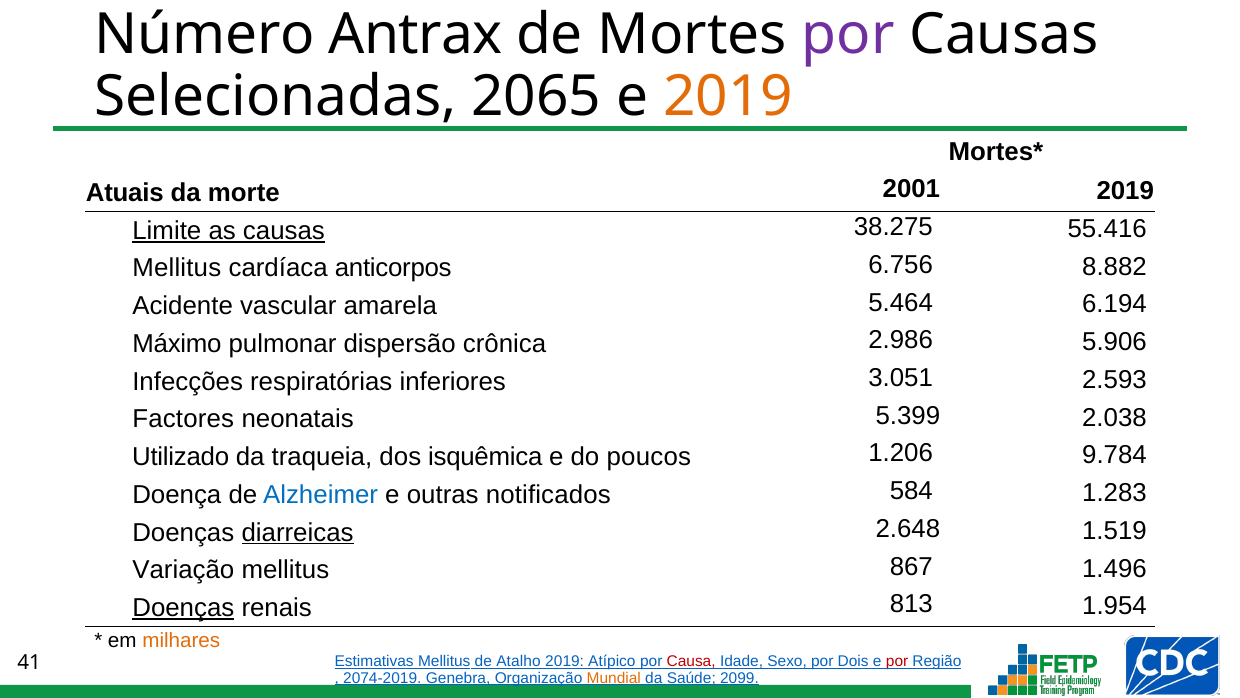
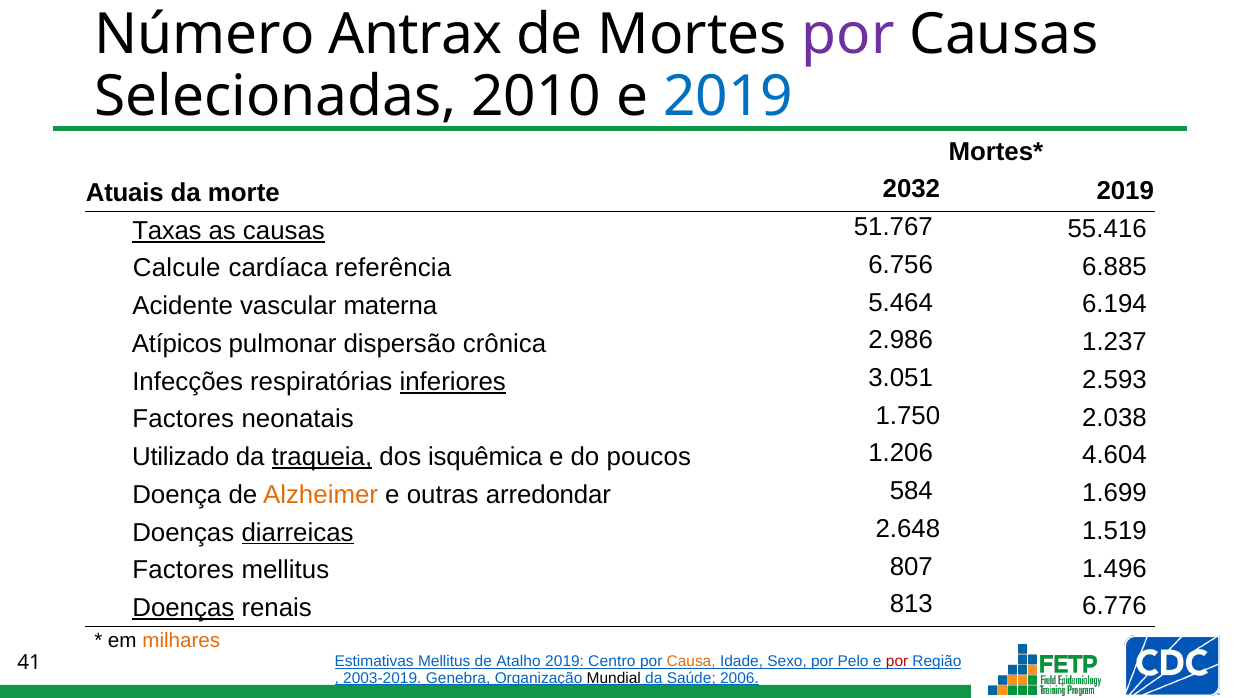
2065: 2065 -> 2010 (536, 96)
2019 colour: orange -> blue (728, 96)
2001: 2001 -> 2032 (911, 189)
Limite: Limite -> Taxas (167, 230)
38.275: 38.275 -> 51.767 (893, 227)
Mellitus: Mellitus -> Calcule (177, 268)
anticorpos: anticorpos -> referência (393, 268)
8.882: 8.882 -> 6.885 (1114, 266)
amarela: amarela -> materna (390, 306)
Máximo: Máximo -> Atípicos (177, 344)
5.906: 5.906 -> 1.237 (1114, 342)
inferiores underline: none -> present (453, 381)
5.399: 5.399 -> 1.750 (908, 415)
traqueia underline: none -> present (322, 457)
9.784: 9.784 -> 4.604 (1114, 455)
Alzheimer colour: blue -> orange (321, 494)
notificados: notificados -> arredondar (548, 494)
1.283: 1.283 -> 1.699 (1114, 493)
Variação: Variação -> Factores (183, 570)
867: 867 -> 807 (911, 566)
1.954: 1.954 -> 6.776 (1114, 606)
Atípico: Atípico -> Centro (612, 661)
Causa colour: red -> orange (691, 661)
Dois: Dois -> Pelo (853, 661)
2074-2019: 2074-2019 -> 2003-2019 (382, 678)
Mundial colour: orange -> black (614, 678)
2099: 2099 -> 2006 (739, 678)
